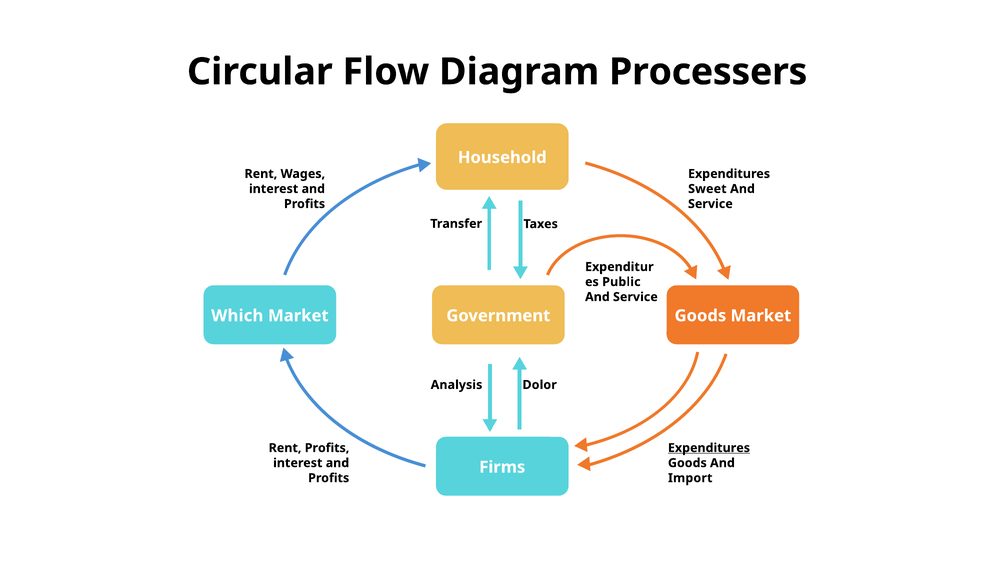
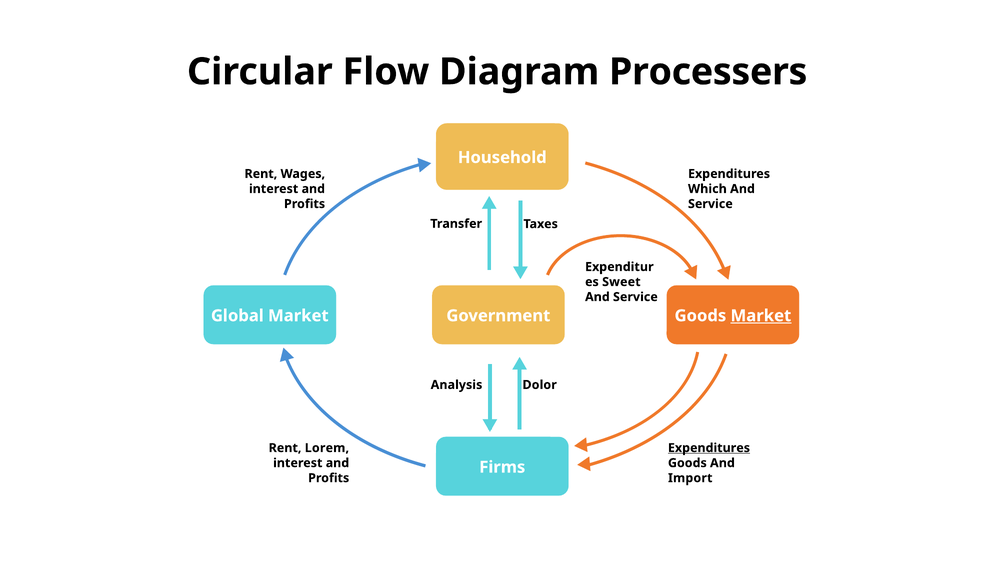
Sweet: Sweet -> Which (707, 189)
Public: Public -> Sweet (621, 282)
Which: Which -> Global (237, 316)
Market underline: none -> present (761, 316)
Rent Profits: Profits -> Lorem (327, 448)
